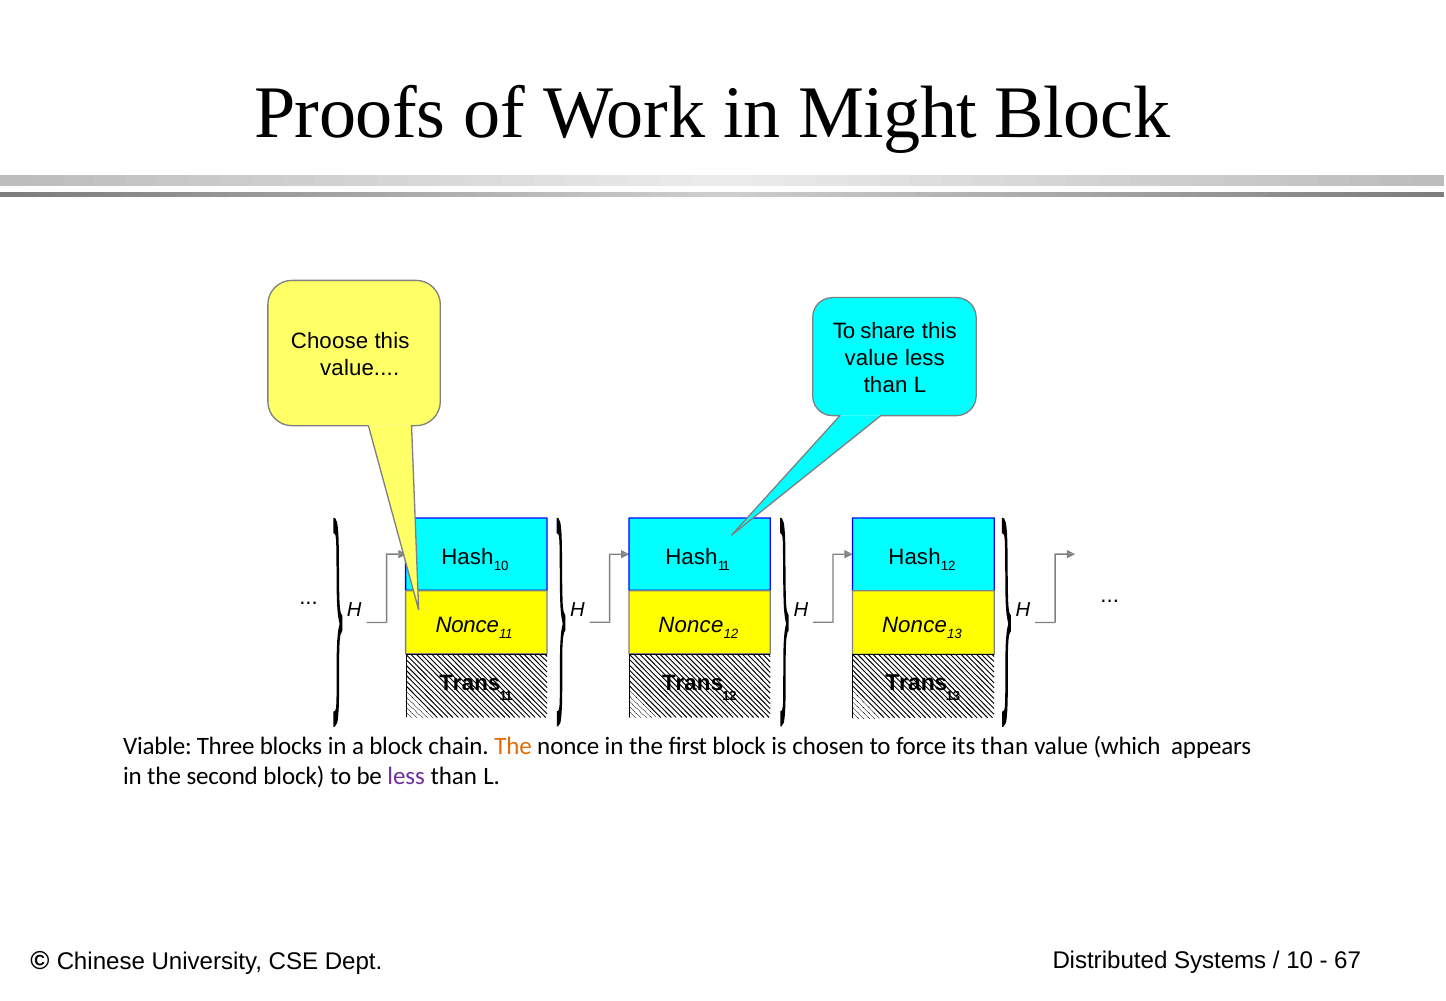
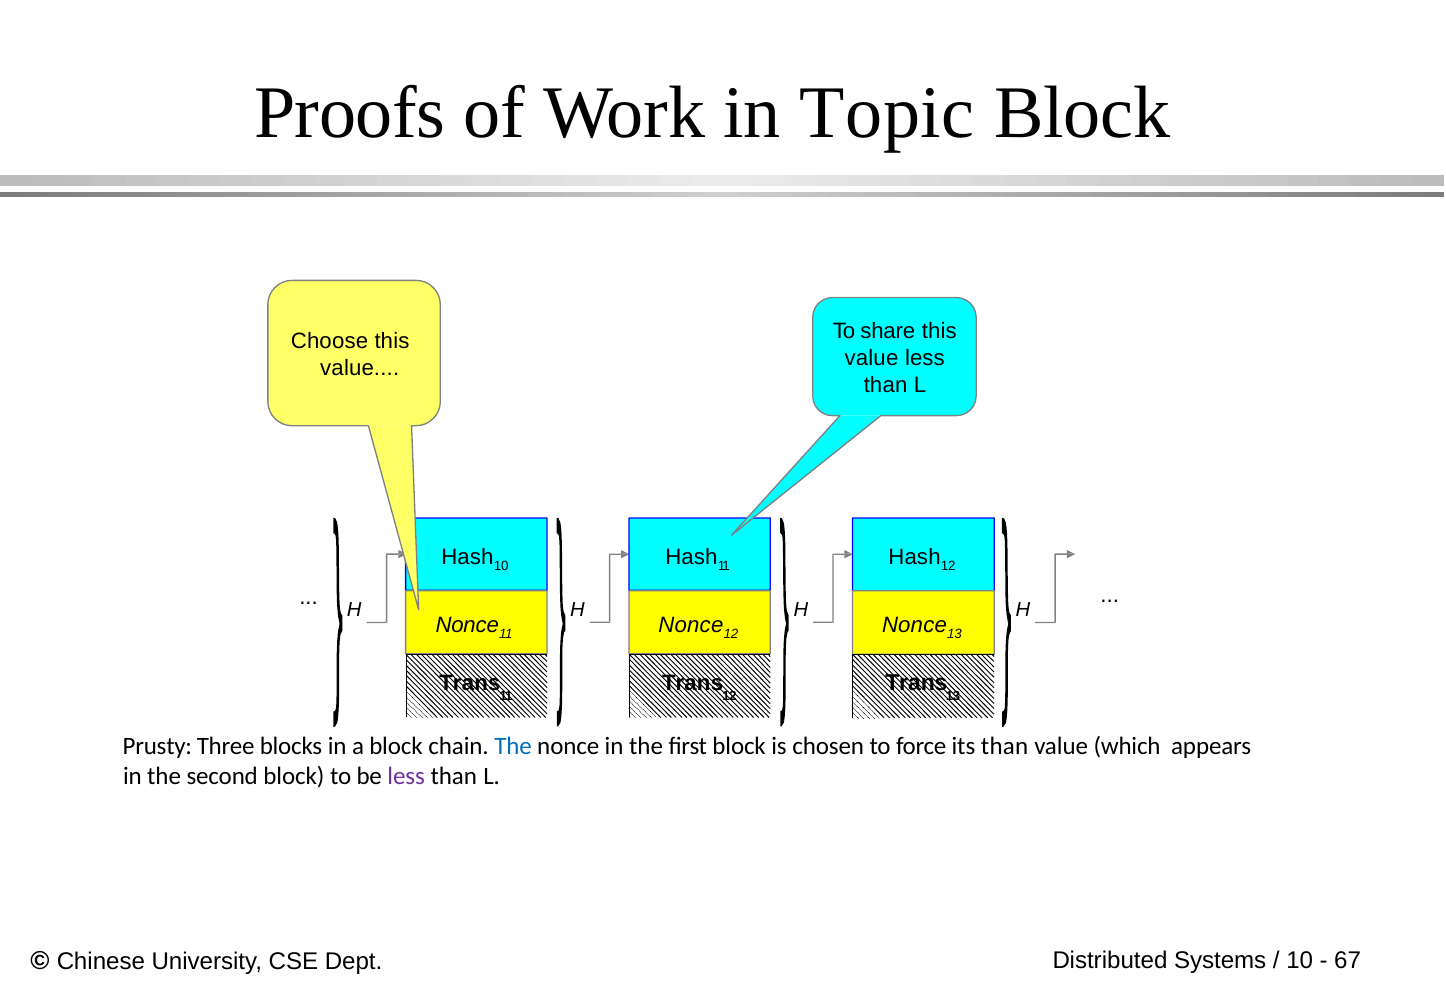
Might: Might -> Topic (887, 113)
Viable: Viable -> Prusty (157, 747)
The colour: orange -> blue (513, 747)
